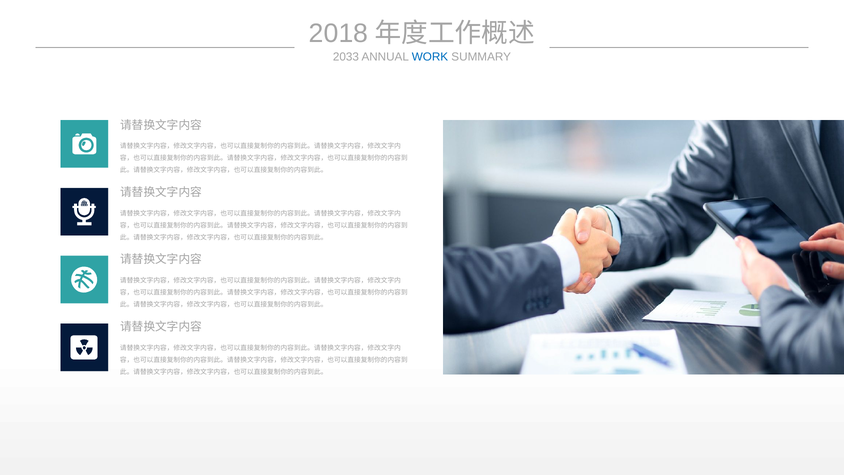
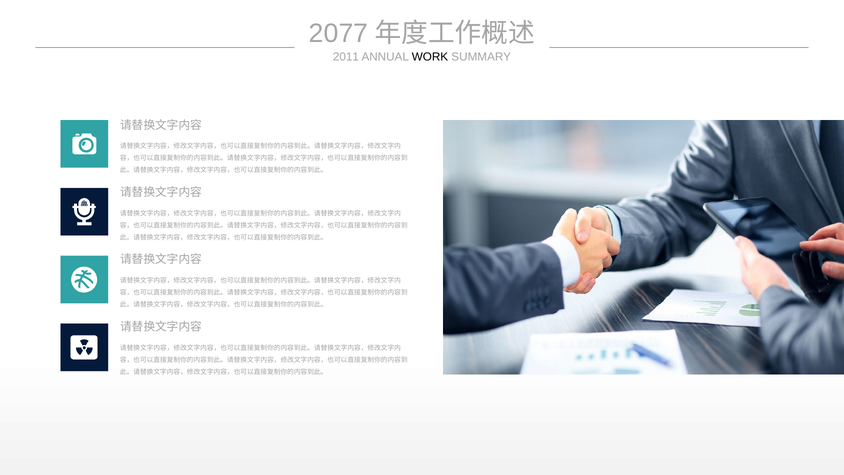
2018: 2018 -> 2077 (339, 33)
2033: 2033 -> 2011 (346, 57)
WORK colour: blue -> black (430, 57)
